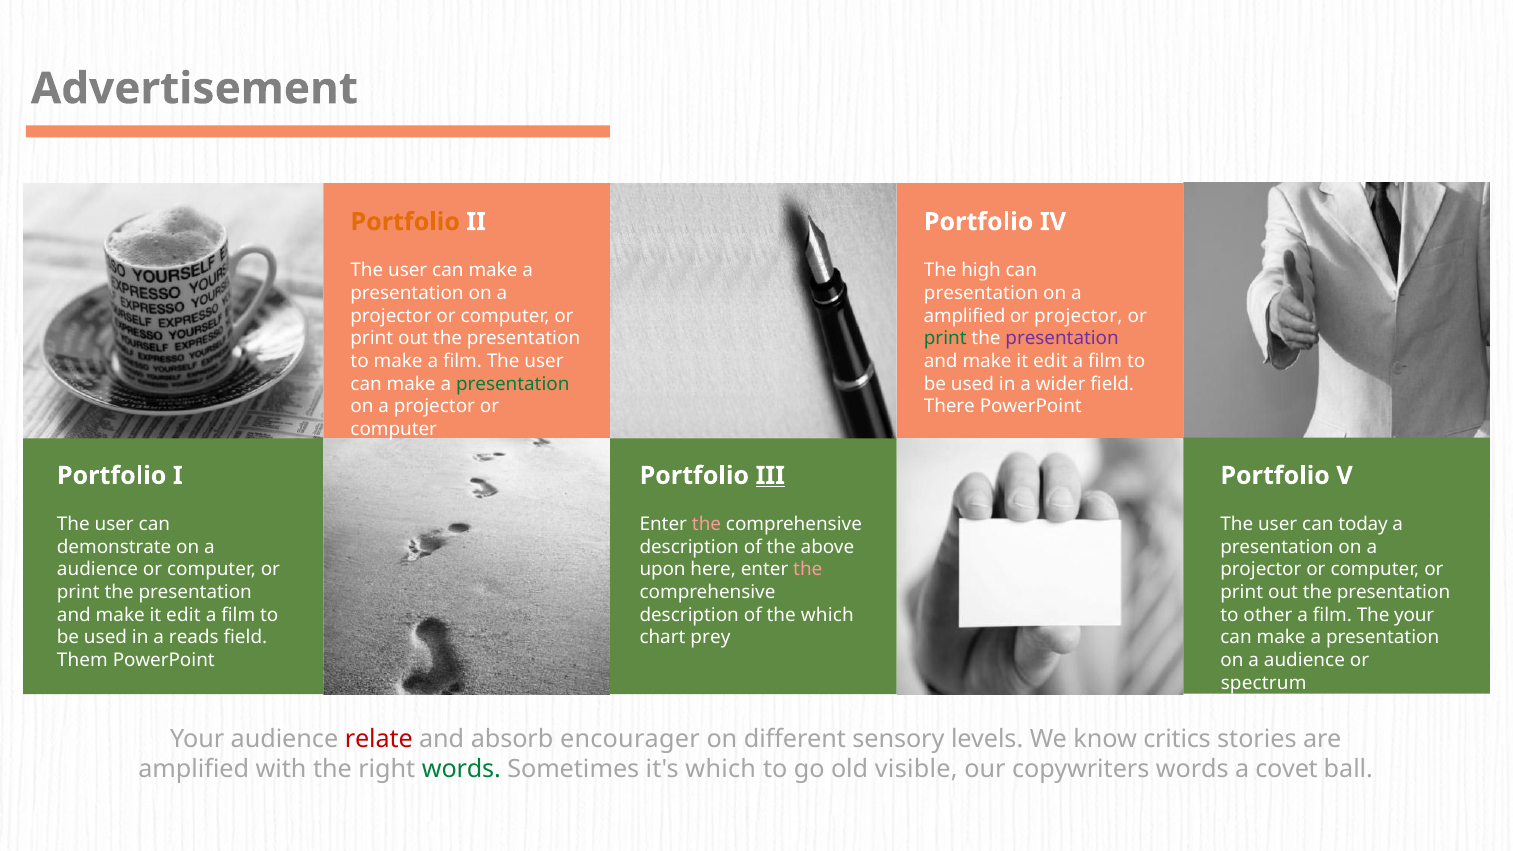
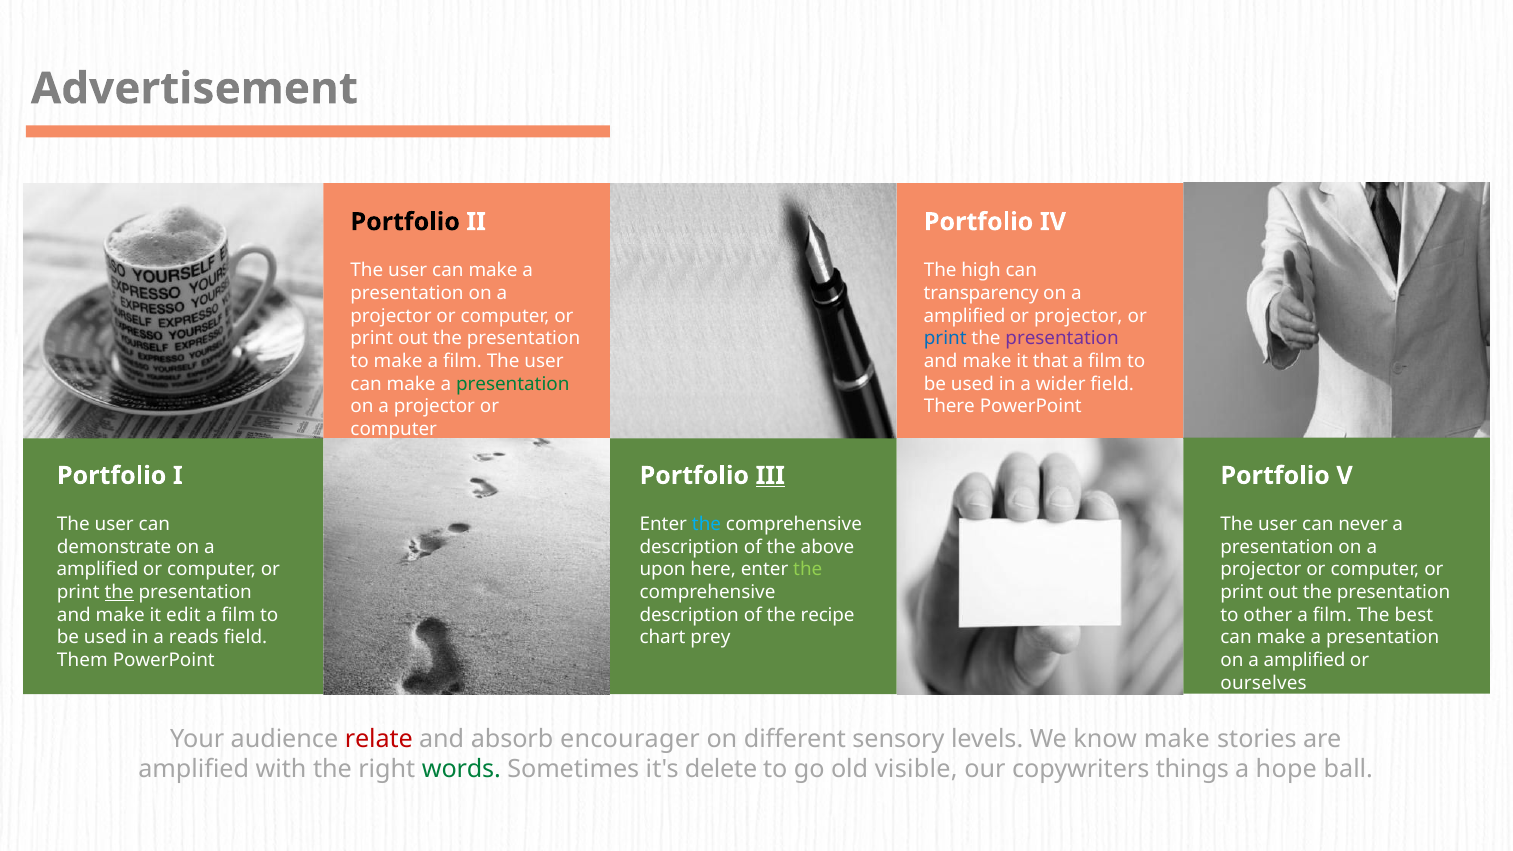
Portfolio colour: orange -> black (405, 222)
presentation: presentation -> transparency (981, 293)
print colour: green -> blue (945, 339)
edit: edit -> that (1051, 361)
the colour: pink -> light blue (707, 525)
today: today -> never (1363, 525)
audience: audience -> amplified (98, 570)
the colour: pink -> light green (808, 570)
the underline: none -> present (119, 593)
the which: which -> recipe (828, 615)
The your: your -> best (1414, 615)
audience: audience -> amplified (1305, 661)
spectrum: spectrum -> ourselves (1264, 683)
know critics: critics -> make (1177, 739)
it's which: which -> delete (721, 770)
copywriters words: words -> things (1192, 770)
covet: covet -> hope (1286, 770)
